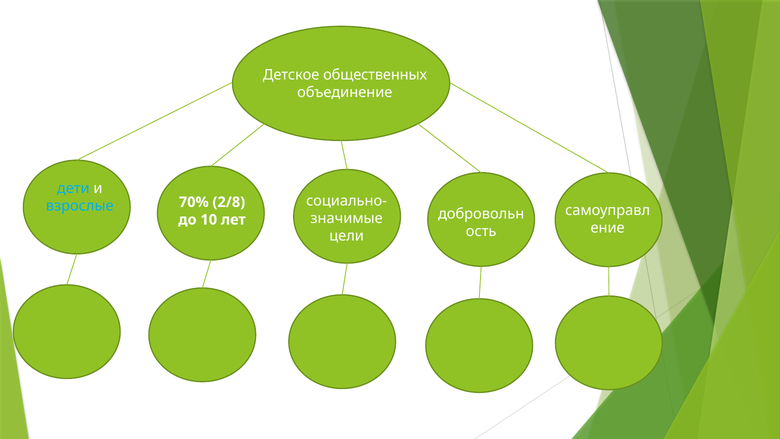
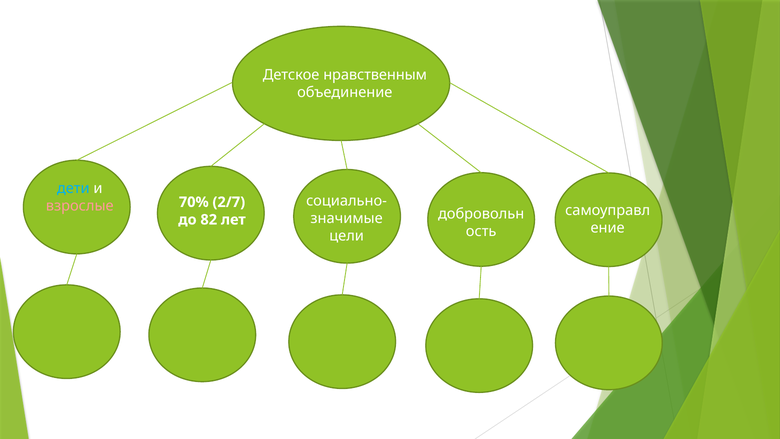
общественных: общественных -> нравственным (375, 75)
взрослые colour: light blue -> pink (80, 206)
2/8: 2/8 -> 2/7 (229, 202)
10: 10 -> 82 (209, 220)
